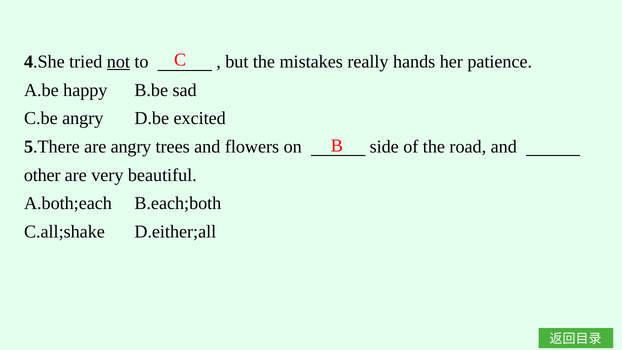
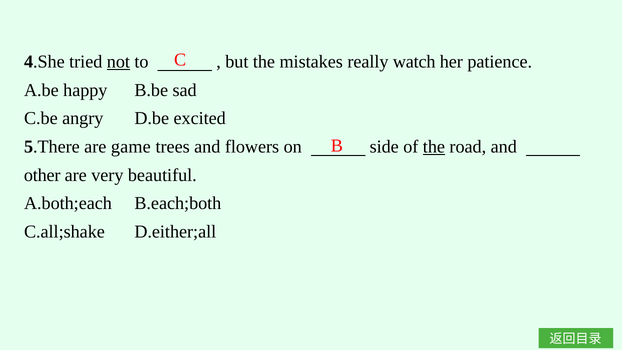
hands: hands -> watch (414, 62)
are angry: angry -> game (131, 147)
the underline: none -> present (434, 147)
